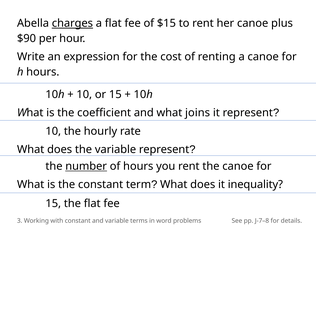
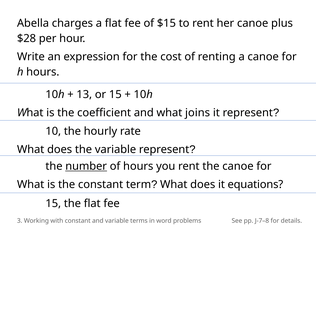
charges underline: present -> none (72, 23)
$90: $90 -> $28 (26, 38)
10: 10 -> 13 (84, 94)
inequality: inequality -> equations (255, 185)
